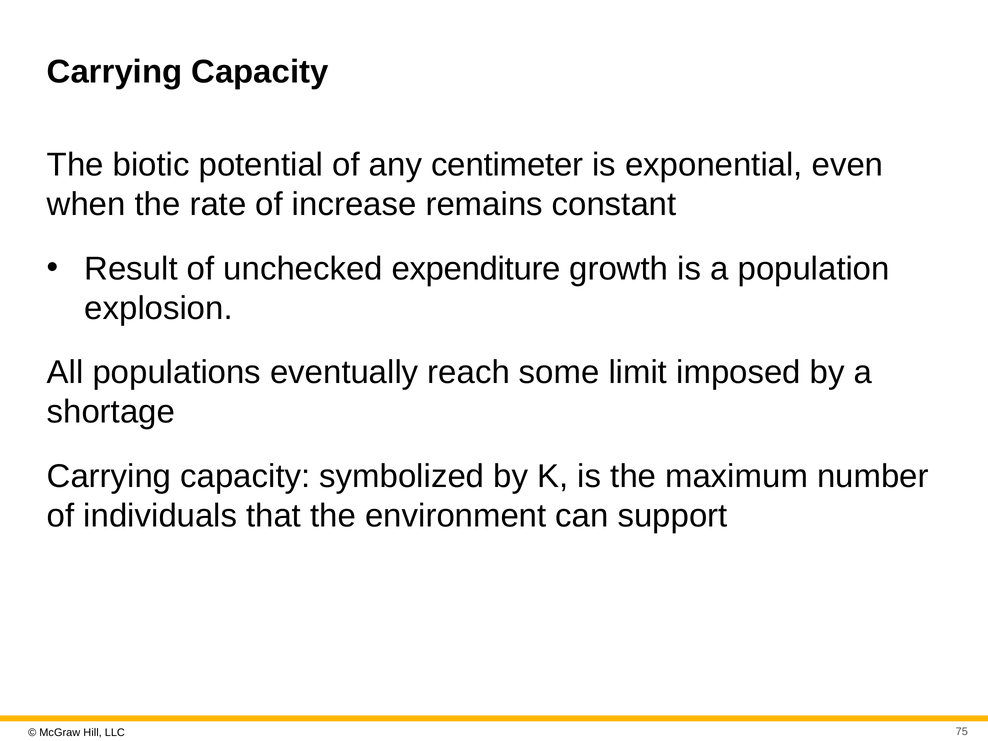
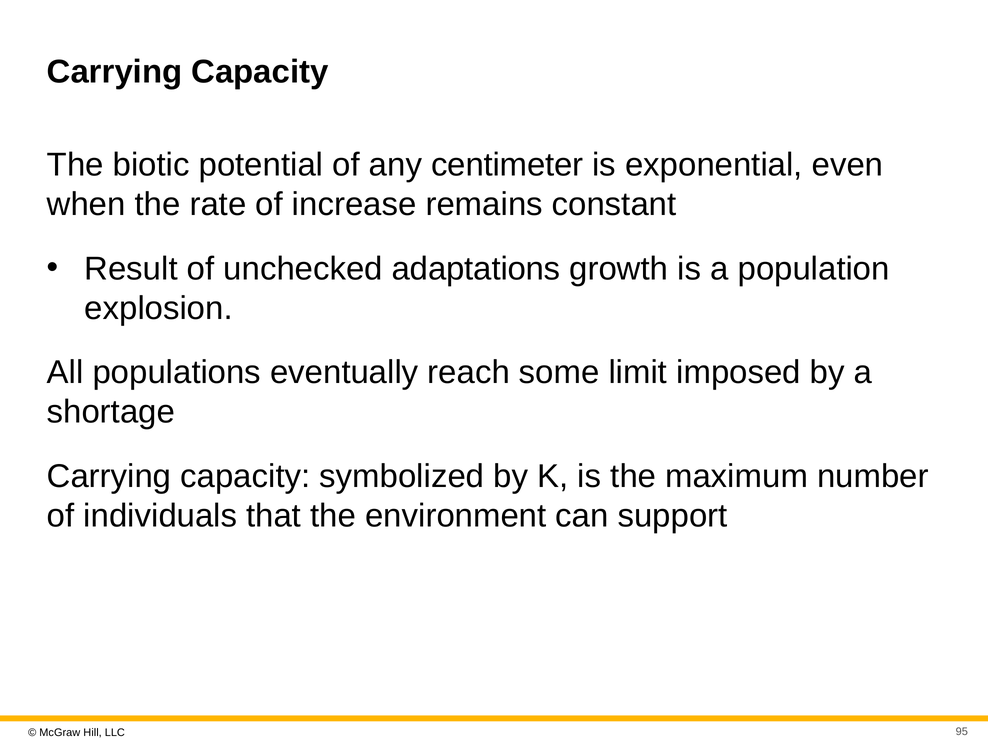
expenditure: expenditure -> adaptations (476, 269)
75: 75 -> 95 (962, 732)
